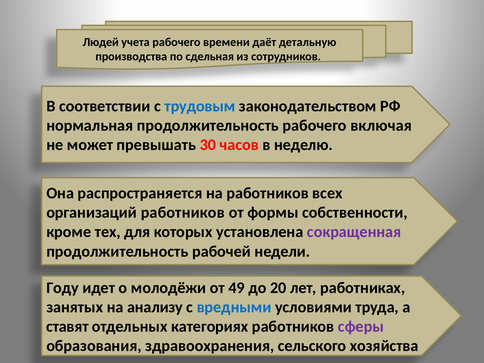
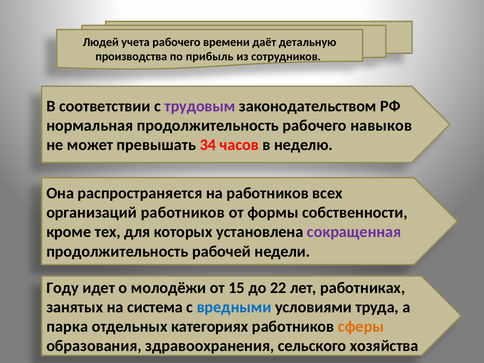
сдельная: сдельная -> прибыль (210, 57)
трудовым colour: blue -> purple (200, 106)
включая: включая -> навыков (381, 126)
30: 30 -> 34 (208, 145)
49: 49 -> 15 (237, 288)
20: 20 -> 22 (278, 288)
анализу: анализу -> система (155, 307)
ставят: ставят -> парка (67, 327)
сферы colour: purple -> orange (361, 327)
